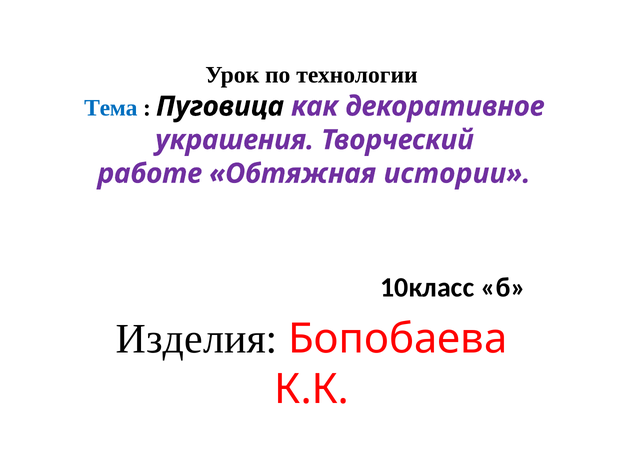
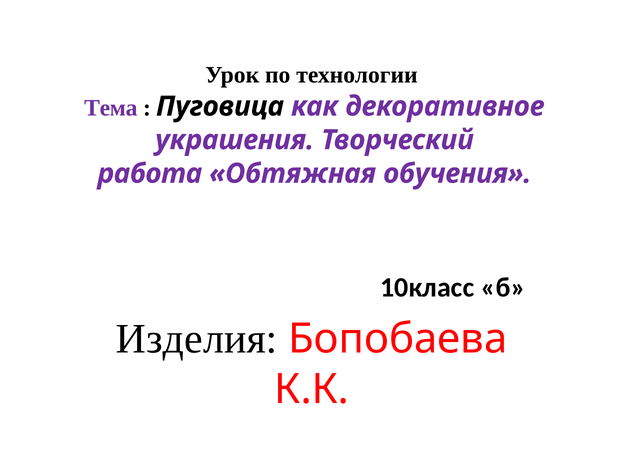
Тема colour: blue -> purple (111, 108)
работе: работе -> работа (150, 173)
истории: истории -> обучения (457, 173)
